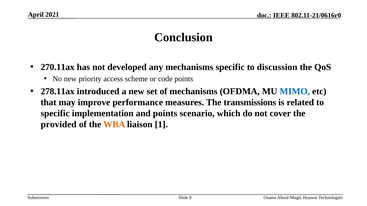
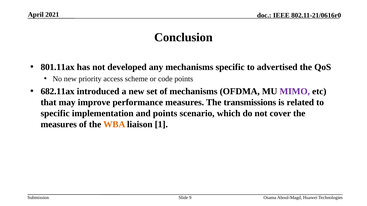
270.11ax: 270.11ax -> 801.11ax (58, 67)
discussion: discussion -> advertised (277, 67)
278.11ax: 278.11ax -> 682.11ax (58, 92)
MIMO colour: blue -> purple (295, 92)
provided: provided -> measures (59, 125)
